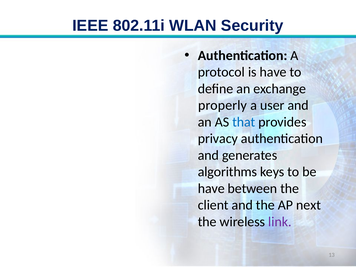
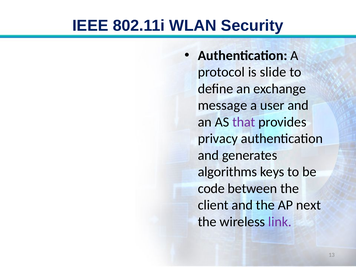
is have: have -> slide (273, 72)
properly: properly -> message (223, 105)
that colour: blue -> purple (244, 122)
have: have -> code (211, 189)
